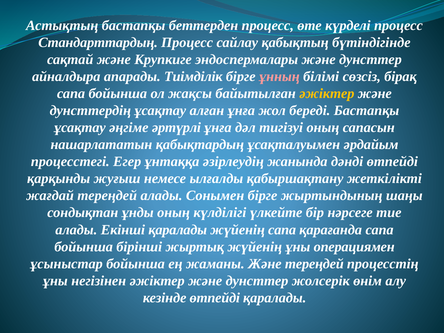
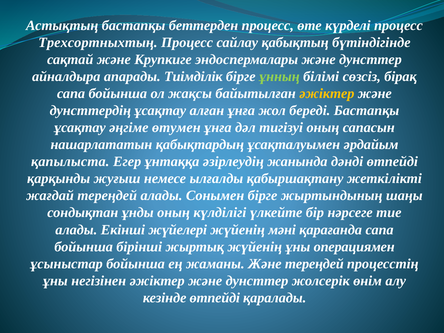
Стандарттардың: Стандарттардың -> Трехсортныхтың (98, 43)
ұнның colour: pink -> light green (279, 77)
әртүрлi: әртүрлi -> өтумен (176, 128)
процесстегi: процесстегi -> қапылыста (70, 162)
Екiншi қаралады: қаралады -> жүйелерi (178, 230)
жүйенiң сапа: сапа -> мәнi (282, 230)
